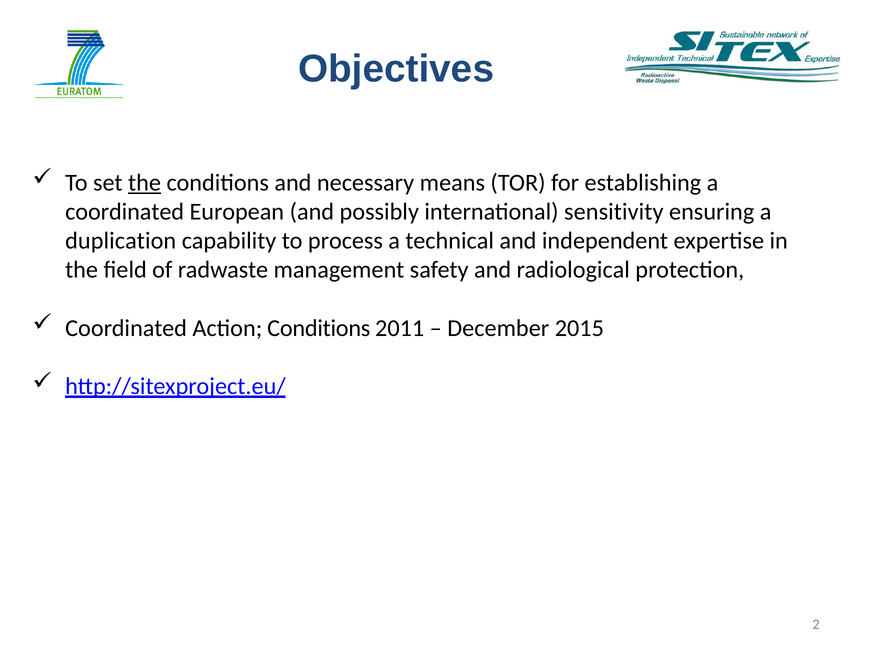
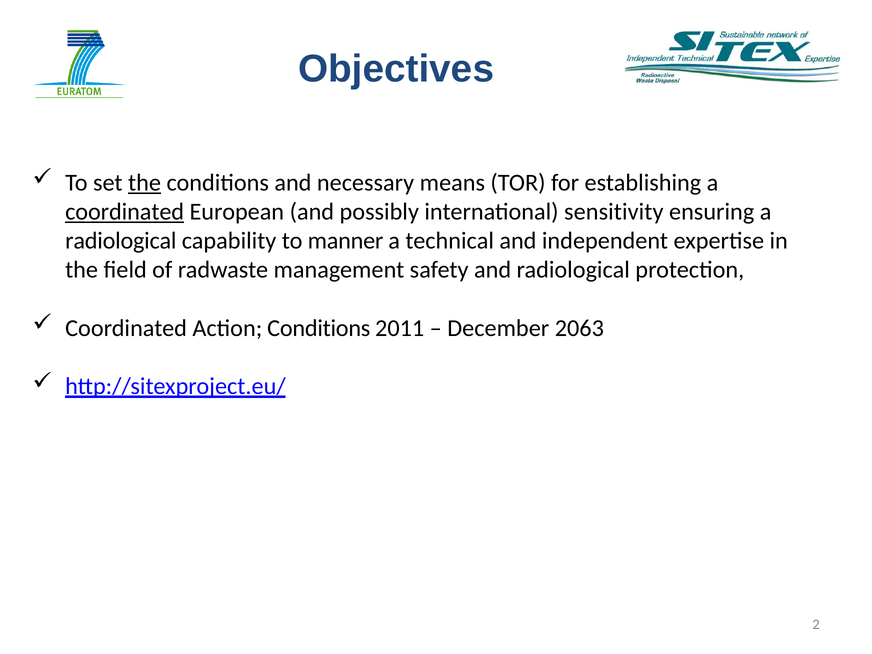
coordinated underline: none -> present (125, 212)
duplication: duplication -> radiological (121, 241)
process: process -> manner (346, 241)
2015: 2015 -> 2063 (579, 328)
